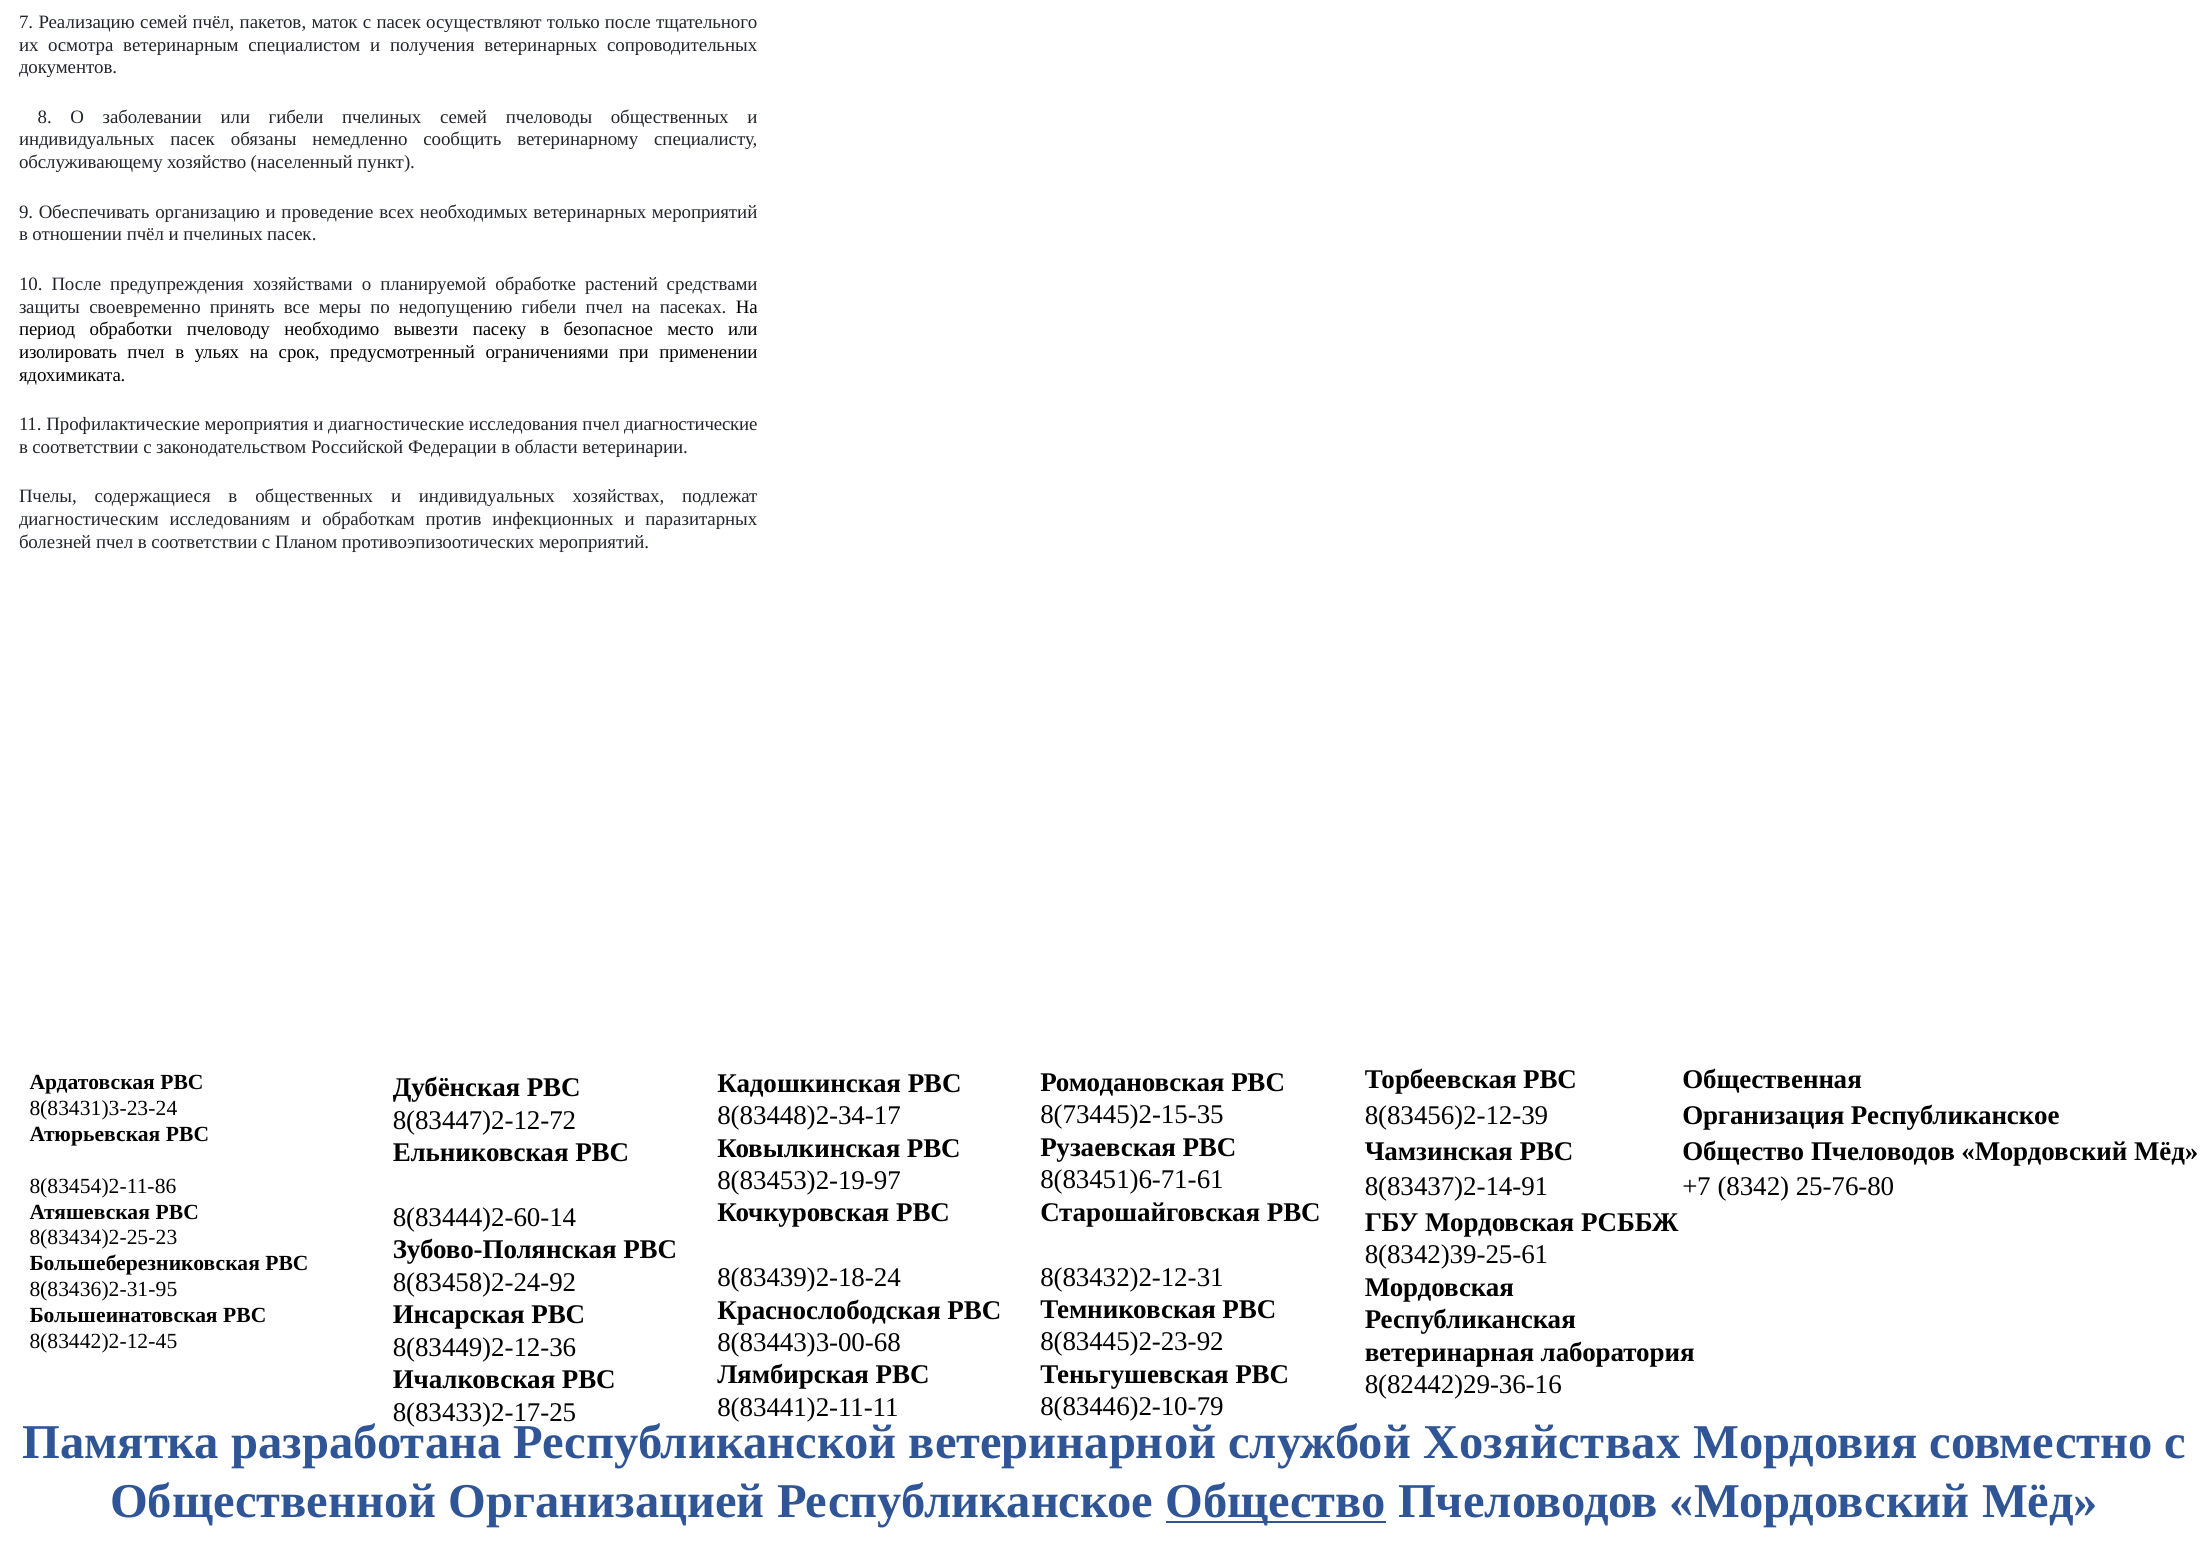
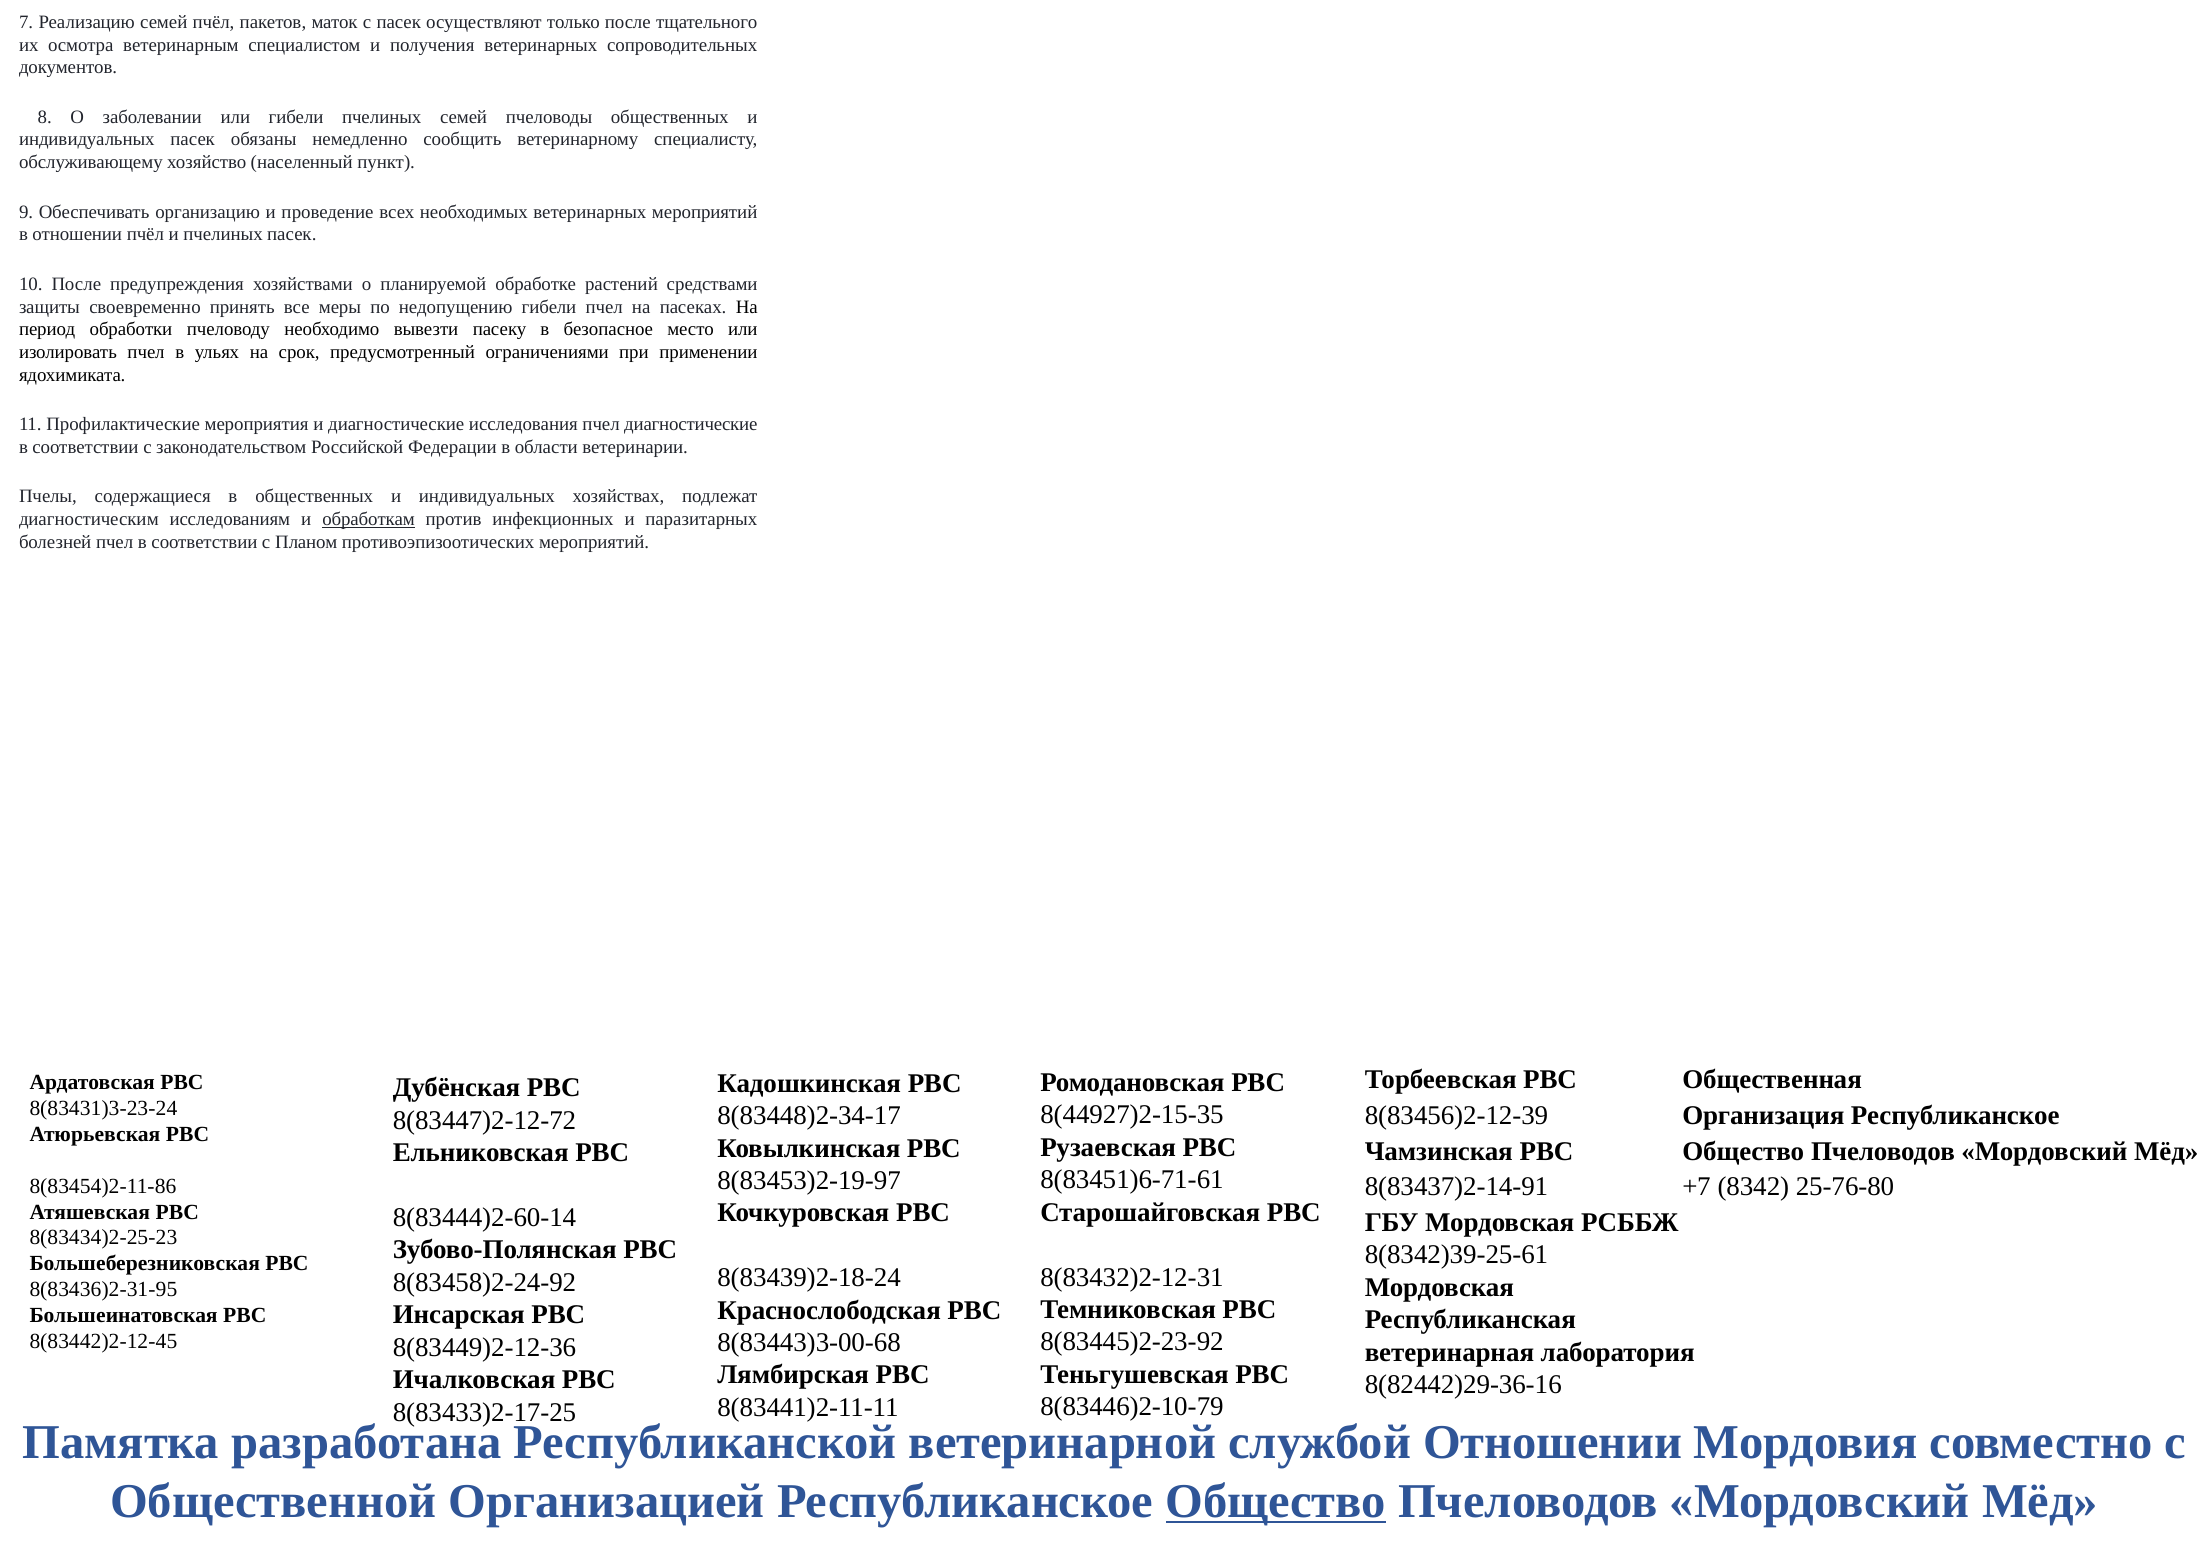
обработкам underline: none -> present (369, 519)
8(73445)2-15-35: 8(73445)2-15-35 -> 8(44927)2-15-35 (1132, 1115)
службой Хозяйствах: Хозяйствах -> Отношении (1553, 1443)
